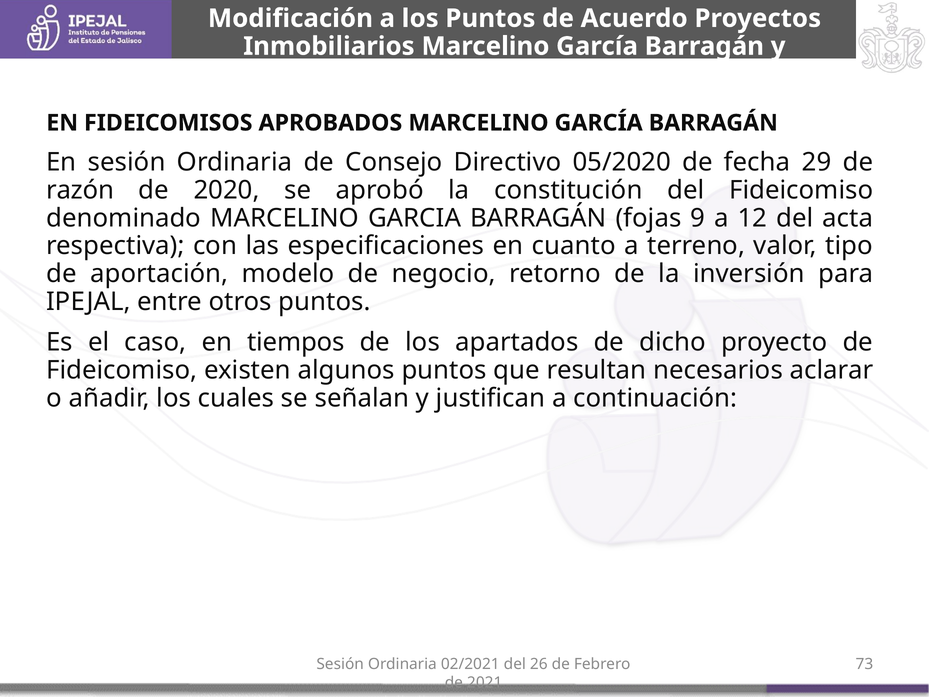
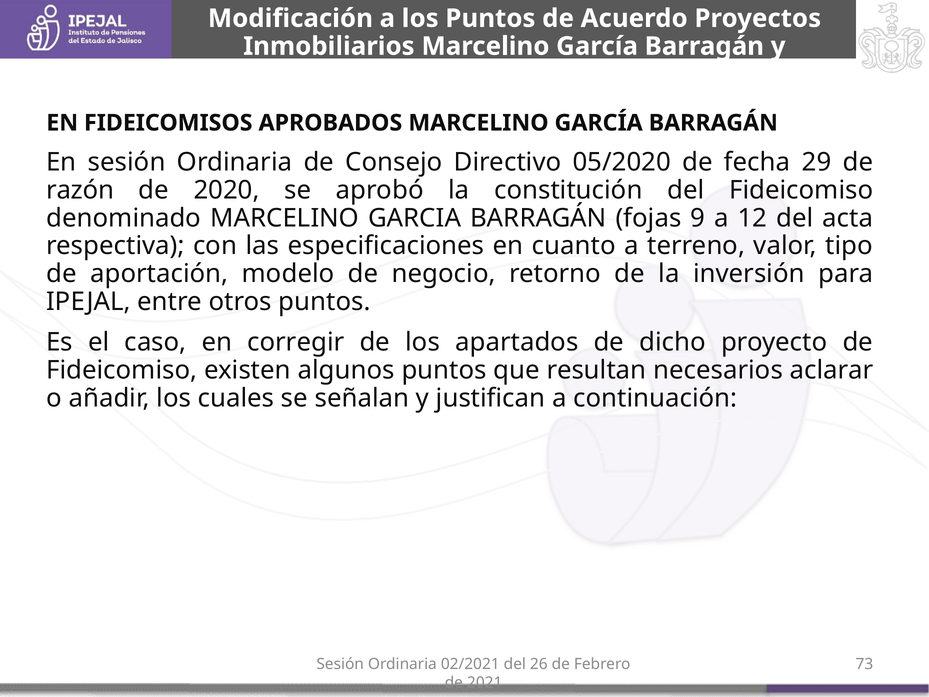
tiempos: tiempos -> corregir (296, 342)
